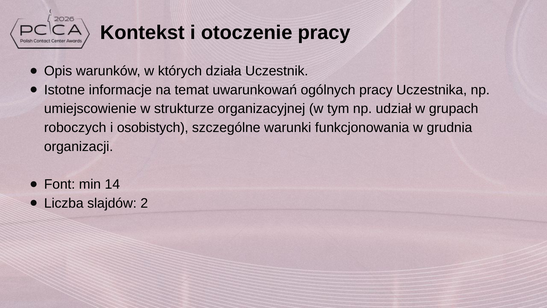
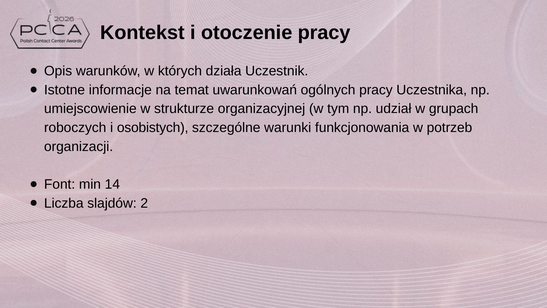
grudnia: grudnia -> potrzeb (449, 128)
